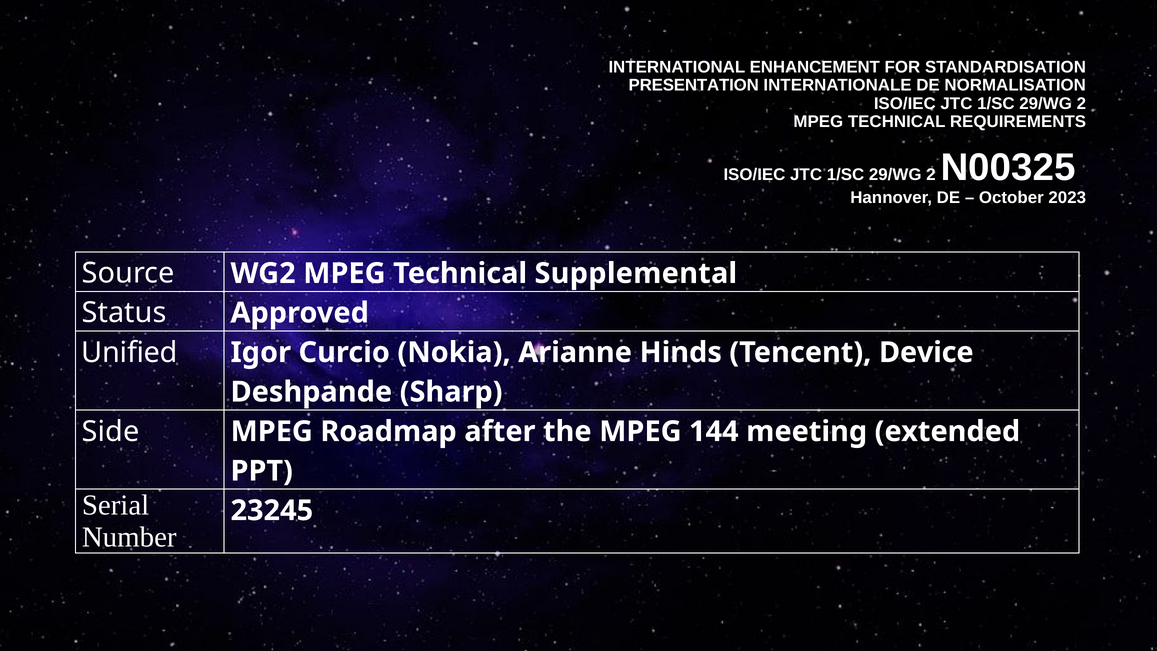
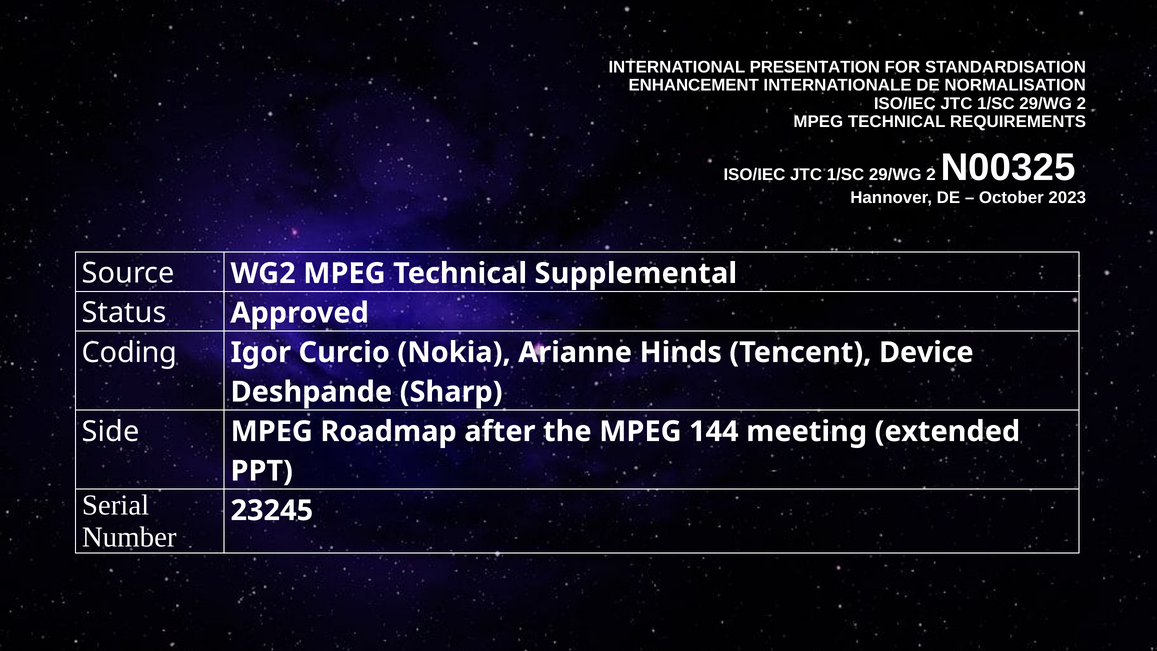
ENHANCEMENT: ENHANCEMENT -> PRESENTATION (815, 67)
PRESENTATION: PRESENTATION -> ENHANCEMENT (694, 85)
Unified: Unified -> Coding (130, 352)
